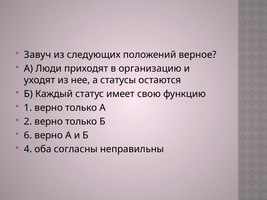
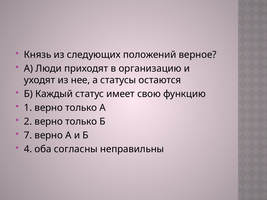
Завуч: Завуч -> Князь (38, 55)
6: 6 -> 7 (28, 136)
